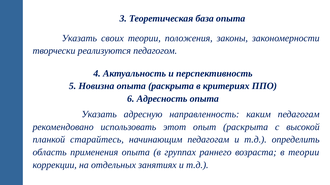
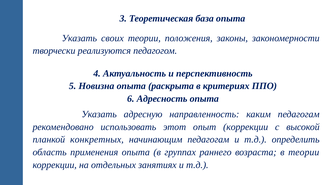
опыт раскрыта: раскрыта -> коррекции (246, 127)
старайтесь: старайтесь -> конкретных (97, 140)
